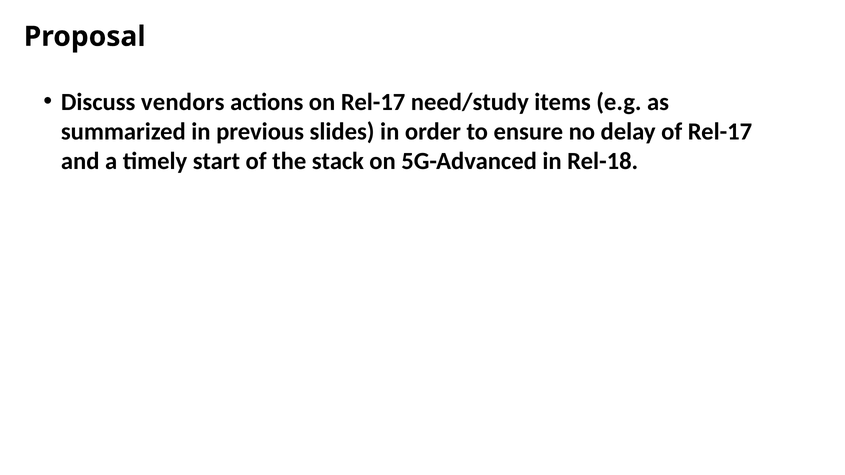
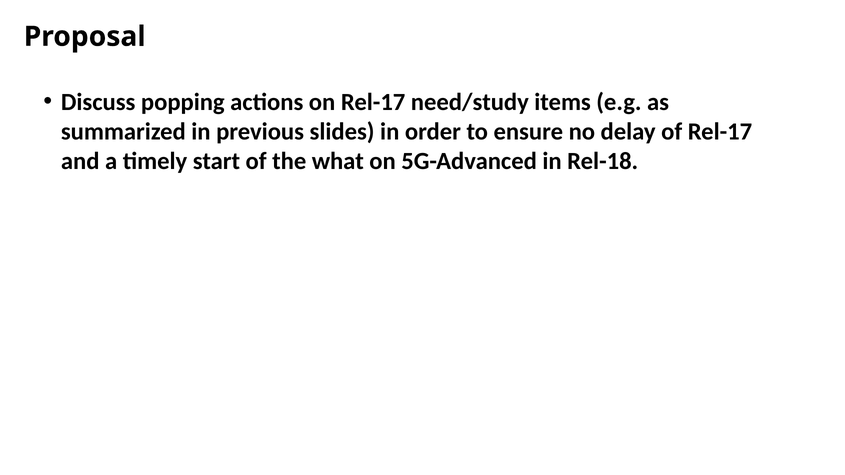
vendors: vendors -> popping (183, 102)
stack: stack -> what (338, 161)
